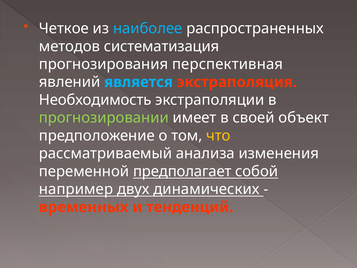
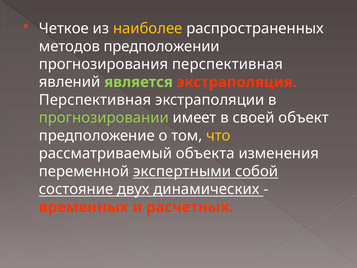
наиболее colour: light blue -> yellow (148, 28)
систематизация: систематизация -> предположении (162, 46)
является colour: light blue -> light green (139, 82)
Необходимость: Необходимость -> Перспективная (95, 100)
анализа: анализа -> объекта (205, 153)
предполагает: предполагает -> экспертными (182, 171)
например: например -> состояние (76, 189)
тенденций: тенденций -> расчетных (190, 207)
